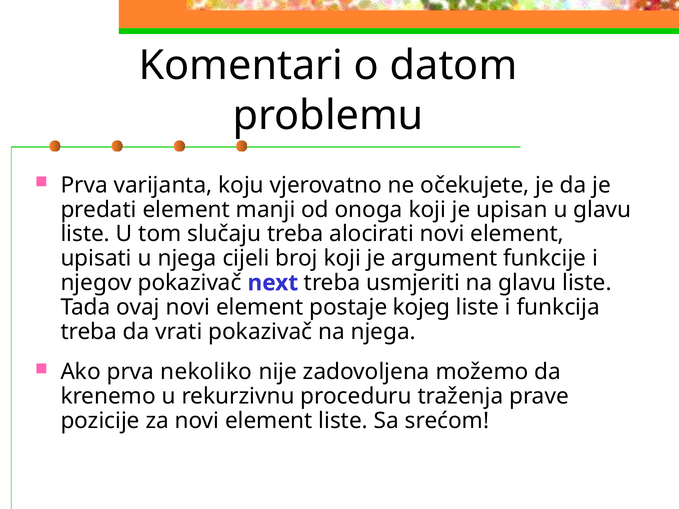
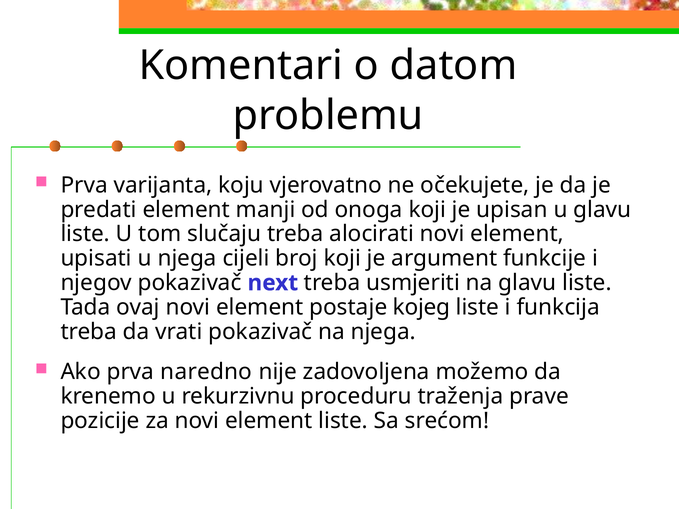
nekoliko: nekoliko -> naredno (206, 372)
